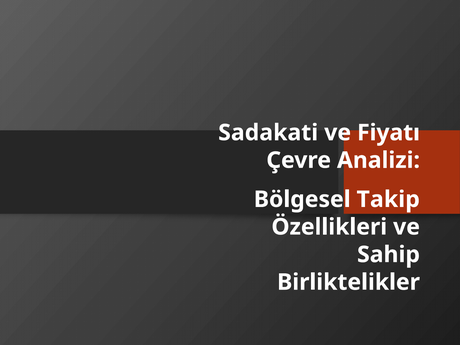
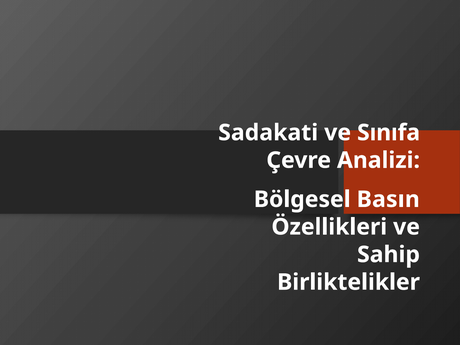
Fiyatı: Fiyatı -> Sınıfa (389, 133)
Takip: Takip -> Basın (388, 199)
